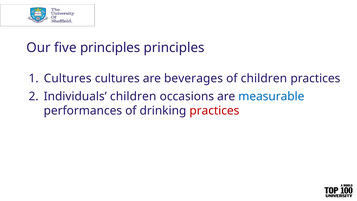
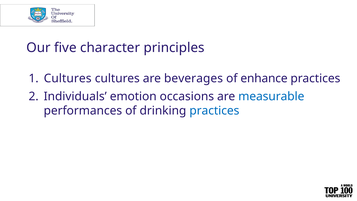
five principles: principles -> character (110, 48)
of children: children -> enhance (264, 78)
Individuals children: children -> emotion (133, 96)
practices colour: red -> blue (214, 111)
